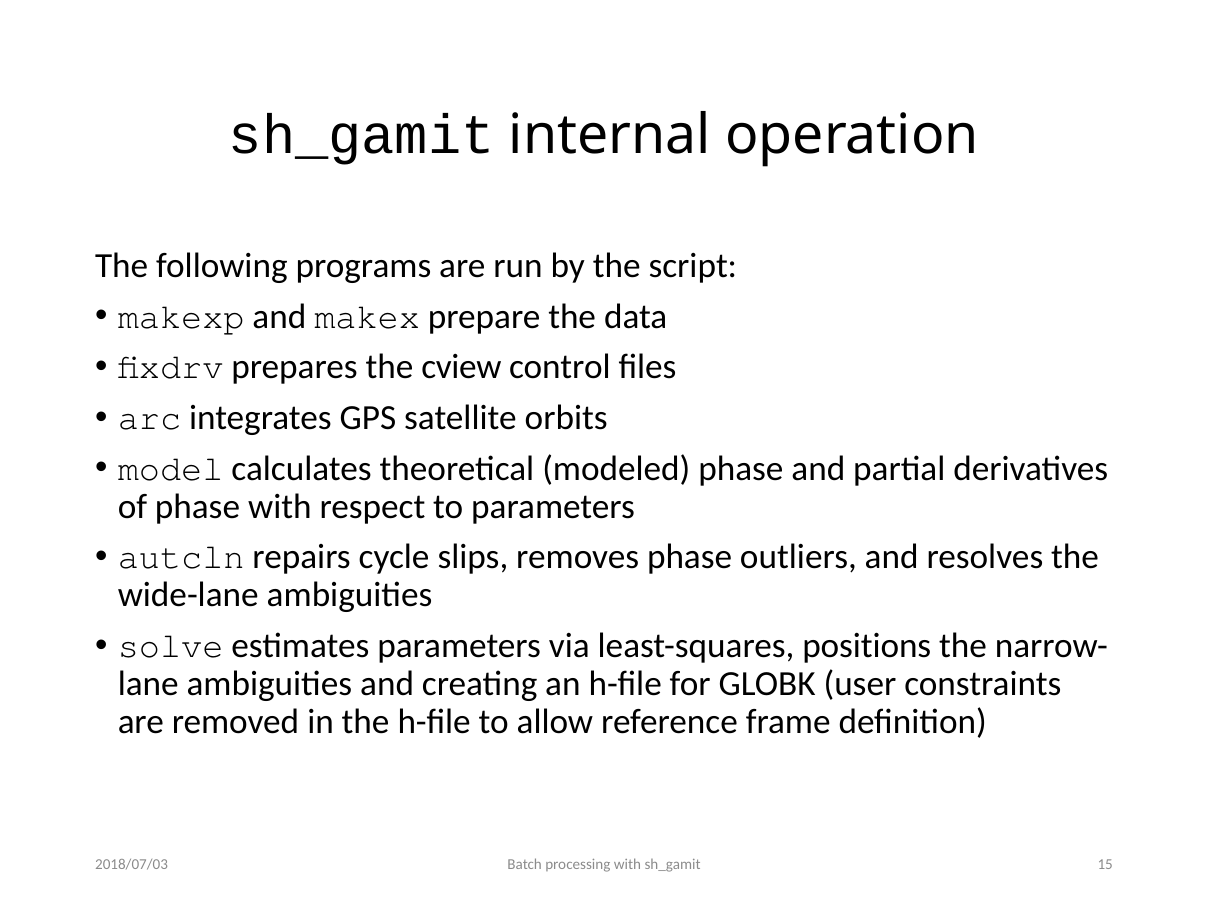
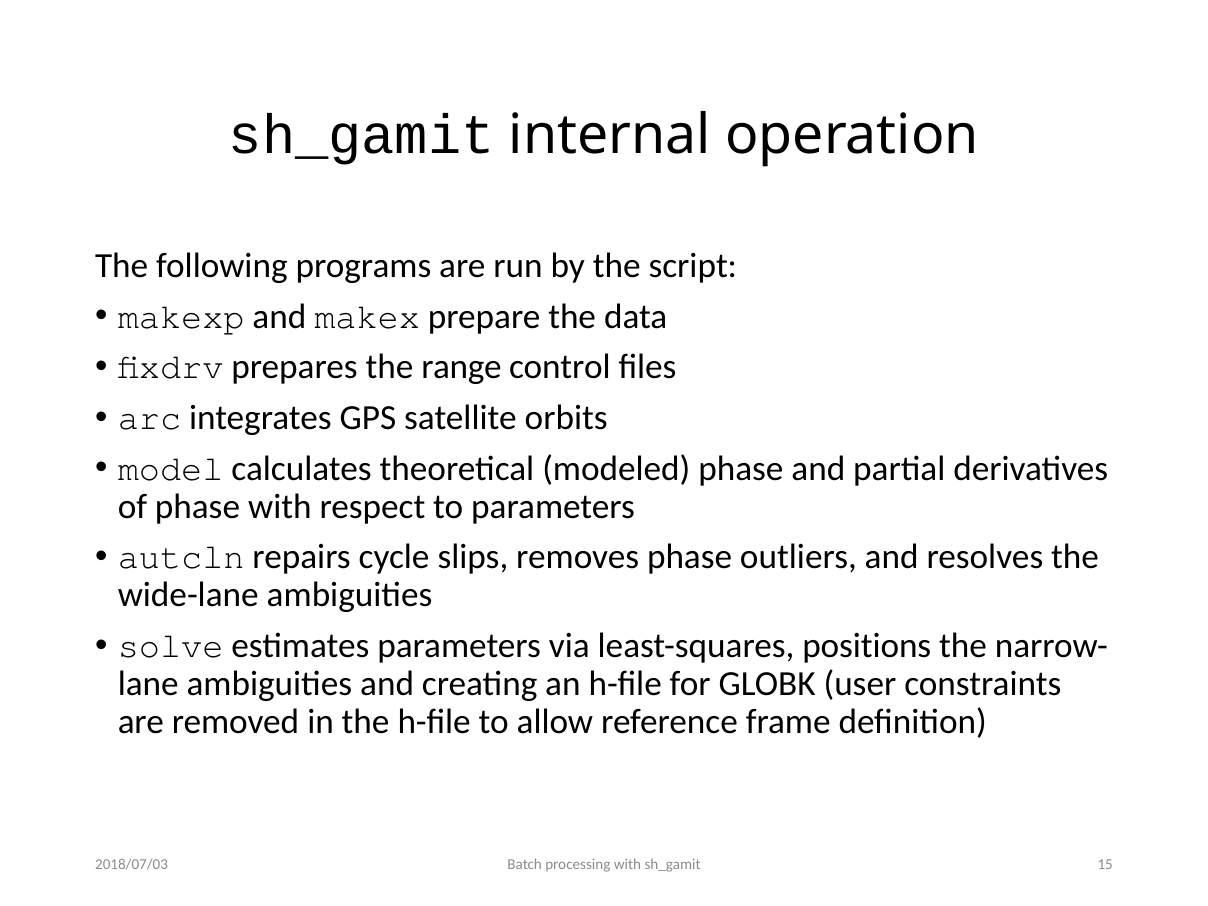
cview: cview -> range (461, 367)
